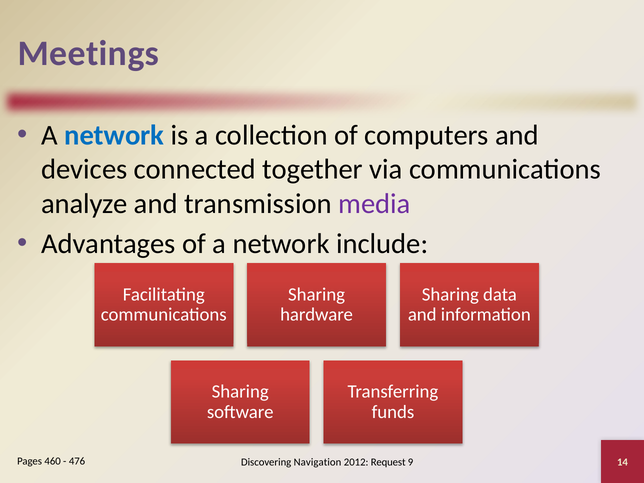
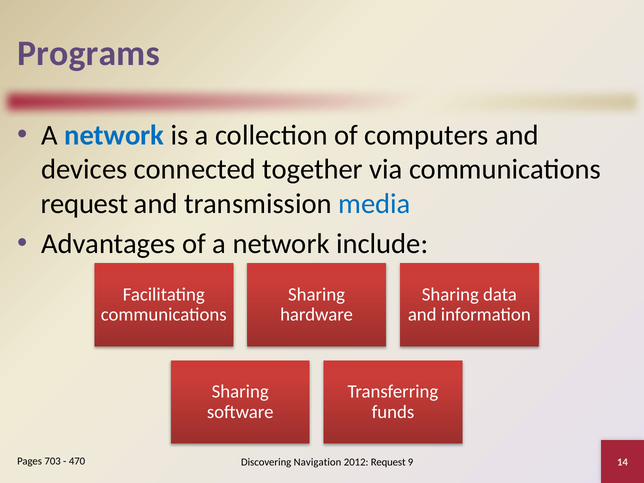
Meetings: Meetings -> Programs (89, 53)
analyze: analyze -> request (85, 204)
media colour: purple -> blue (374, 204)
460: 460 -> 703 (53, 461)
476: 476 -> 470 (77, 461)
